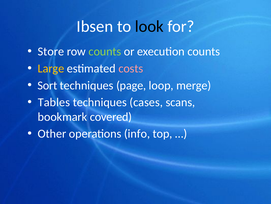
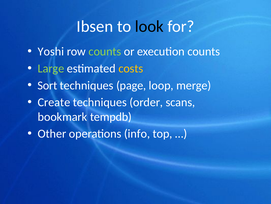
Store: Store -> Yoshi (51, 51)
Large colour: yellow -> light green (51, 68)
costs colour: pink -> yellow (131, 68)
Tables: Tables -> Create (54, 102)
cases: cases -> order (146, 102)
covered: covered -> tempdb (111, 116)
